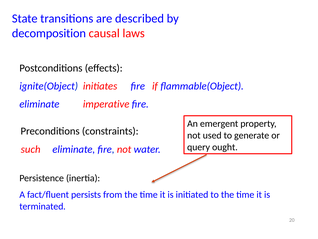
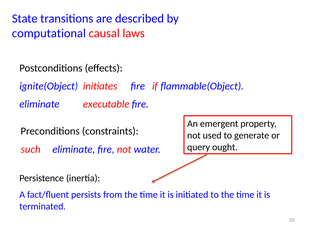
decomposition: decomposition -> computational (49, 33)
imperative: imperative -> executable (106, 104)
